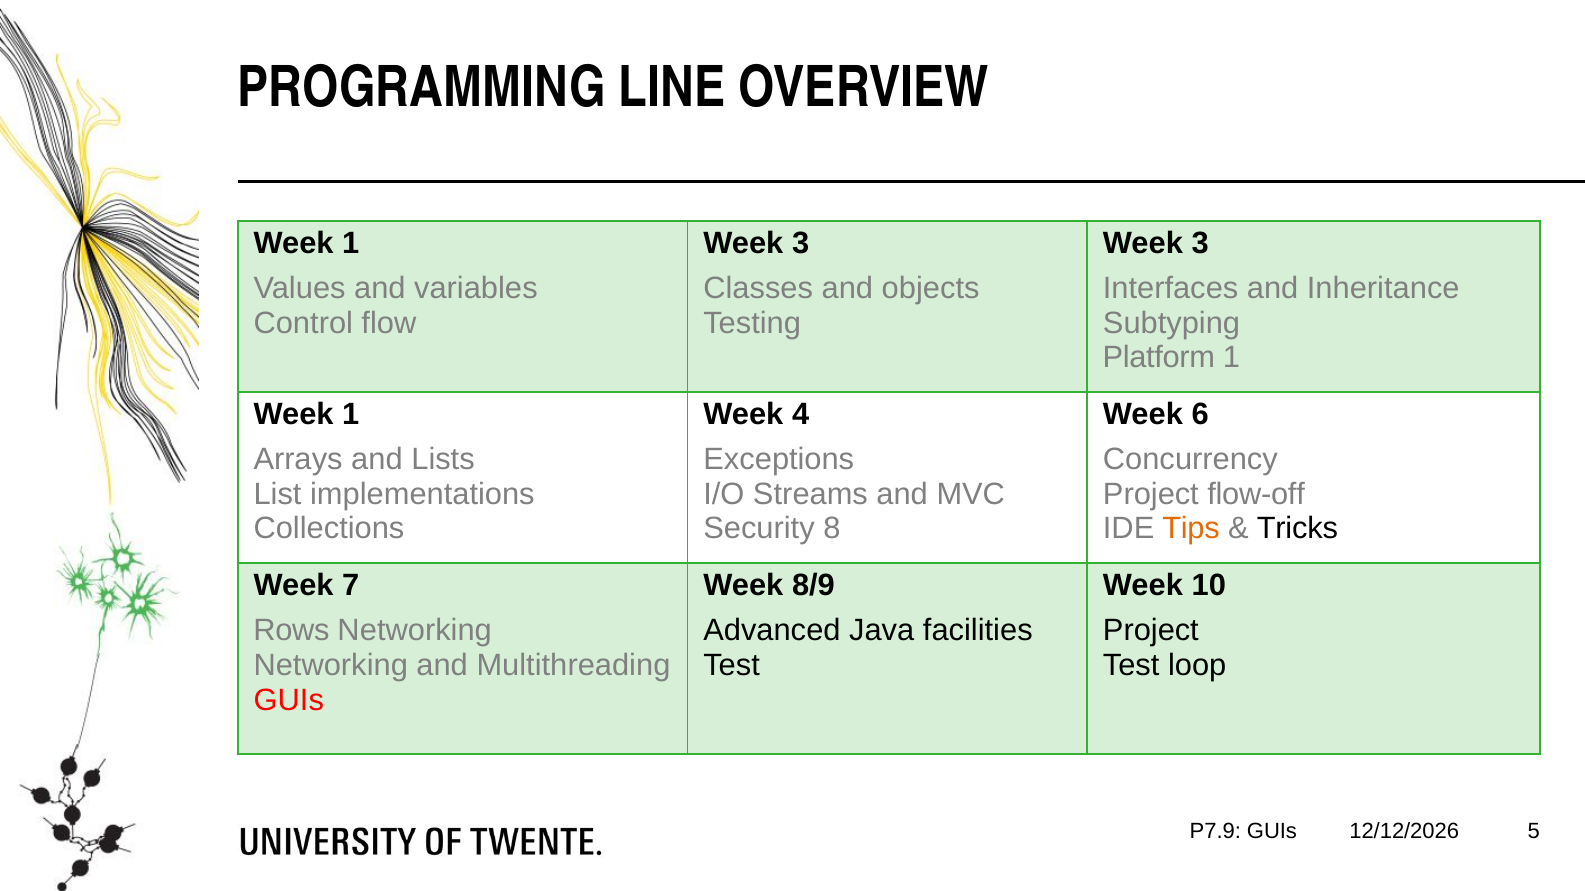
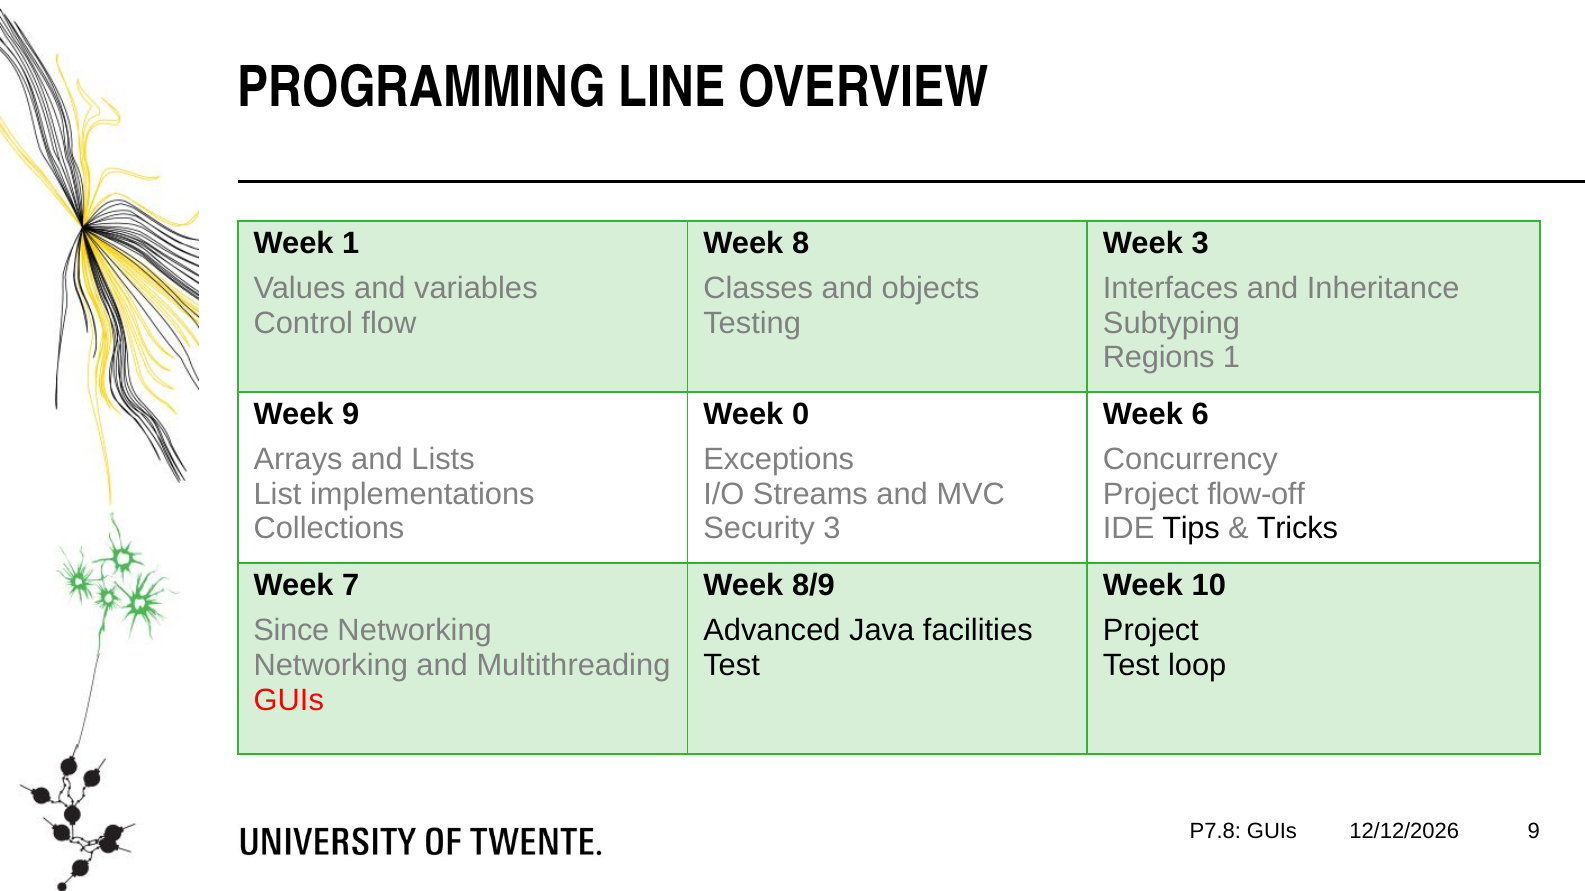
3: 3 -> 8 (801, 244)
Platform: Platform -> Regions (1159, 358)
1: 1 -> 9 (351, 415)
4: 4 -> 0 (801, 415)
Security 8: 8 -> 3 (832, 529)
Tips colour: orange -> black (1191, 529)
Rows: Rows -> Since (291, 631)
P7.9: P7.9 -> P7.8 (1215, 832)
GUIs 5: 5 -> 9 (1534, 831)
